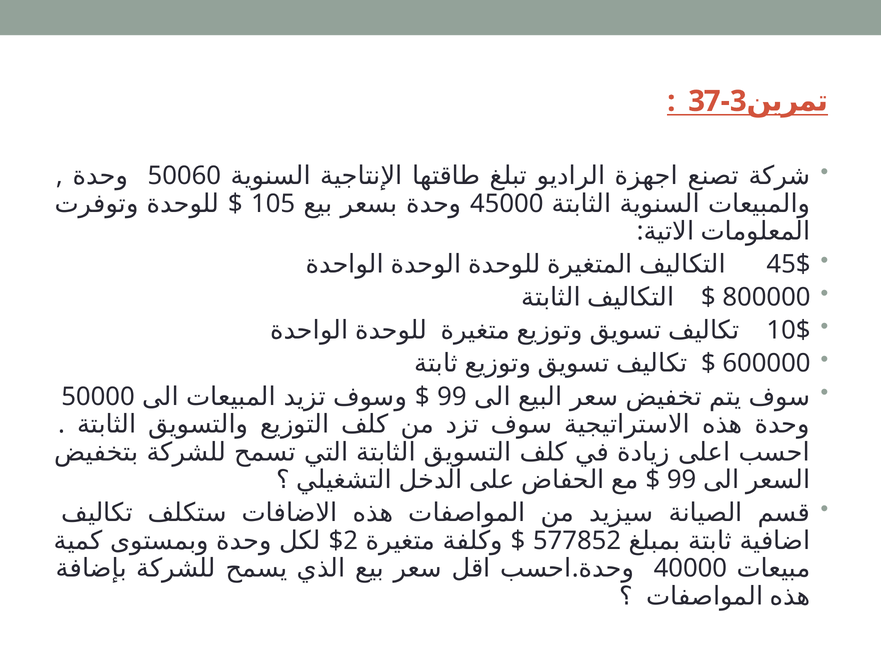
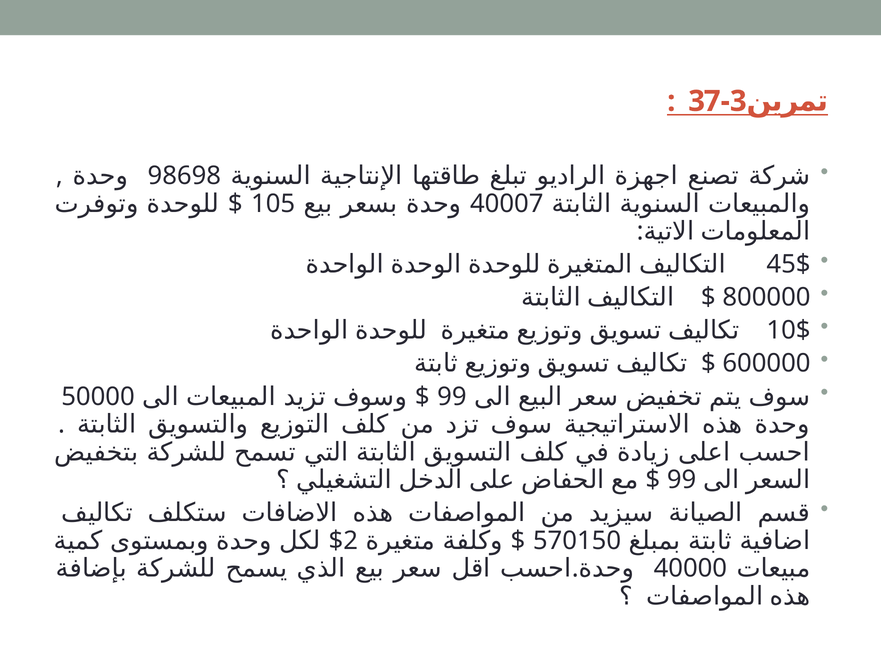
50060: 50060 -> 98698 (184, 176)
45000: 45000 -> 40007 (507, 204)
577852: 577852 -> 570150 (577, 540)
